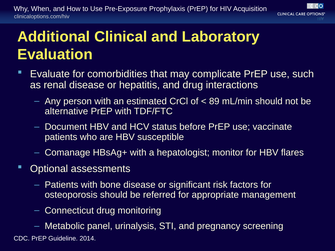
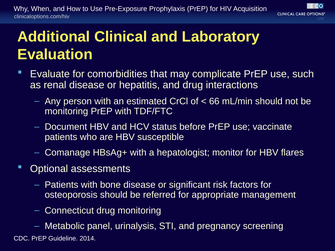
89: 89 -> 66 (214, 101)
alternative: alternative -> monitoring (66, 111)
